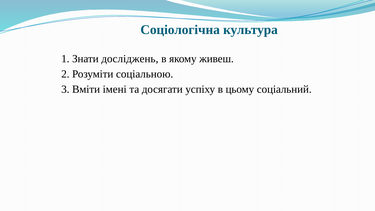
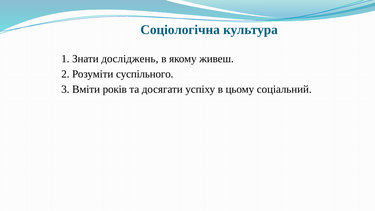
соціальною: соціальною -> суспільного (145, 74)
імені: імені -> років (115, 89)
